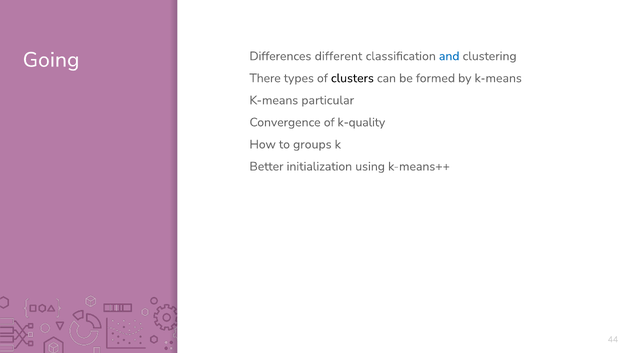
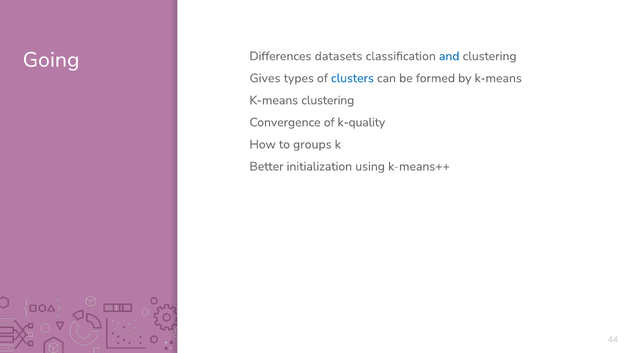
different: different -> datasets (338, 56)
There: There -> Gives (265, 78)
clusters colour: black -> blue (352, 78)
K-means particular: particular -> clustering (328, 100)
